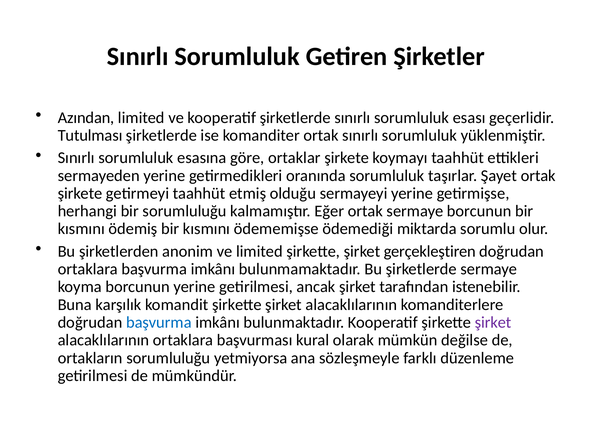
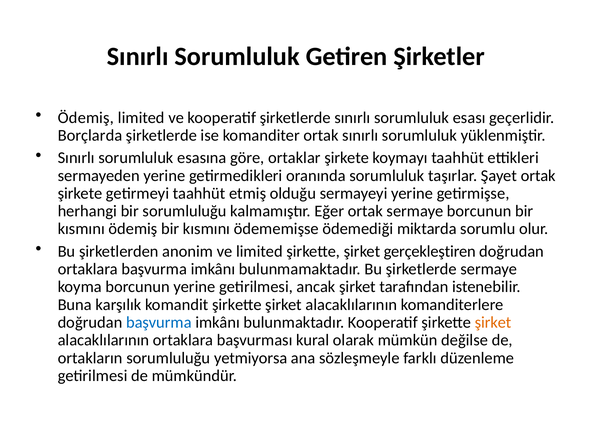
Azından: Azından -> Ödemiş (86, 118)
Tutulması: Tutulması -> Borçlarda (90, 135)
şirket colour: purple -> orange (493, 322)
